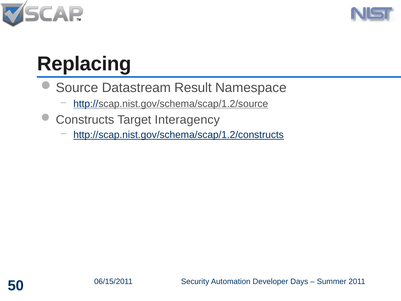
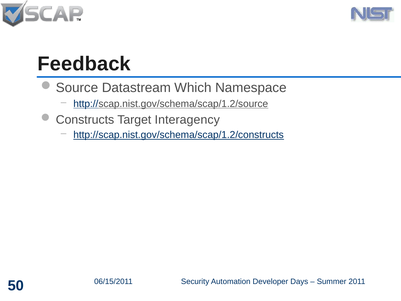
Replacing: Replacing -> Feedback (84, 64)
Result: Result -> Which (193, 88)
